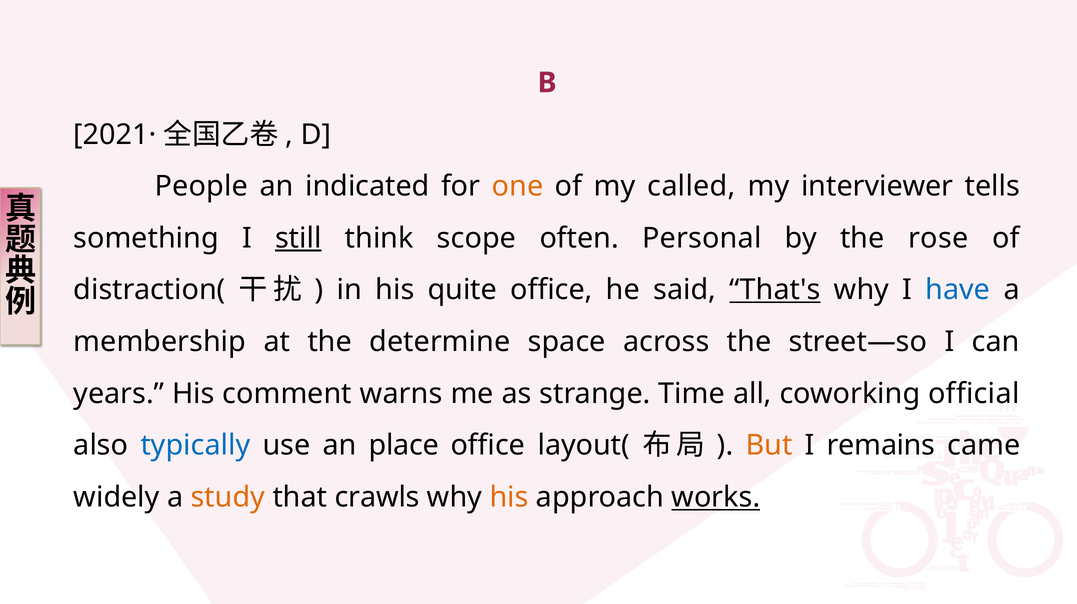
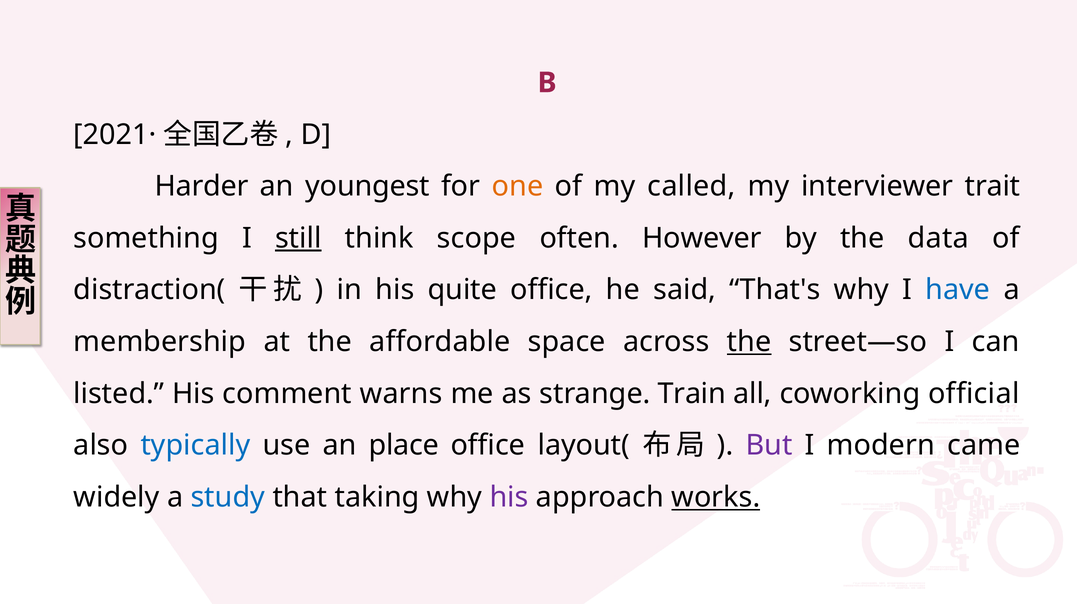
People: People -> Harder (202, 186)
indicated: indicated -> youngest (367, 186)
tells: tells -> trait (993, 186)
Personal: Personal -> However (702, 238)
rose: rose -> data (938, 238)
That's underline: present -> none (775, 290)
determine: determine -> affordable (440, 342)
the underline: none -> present (749, 342)
years: years -> listed (119, 393)
Time: Time -> Train (692, 393)
But colour: orange -> purple (769, 445)
remains: remains -> modern (881, 445)
study colour: orange -> blue (228, 497)
crawls: crawls -> taking (377, 497)
his colour: orange -> purple (509, 497)
